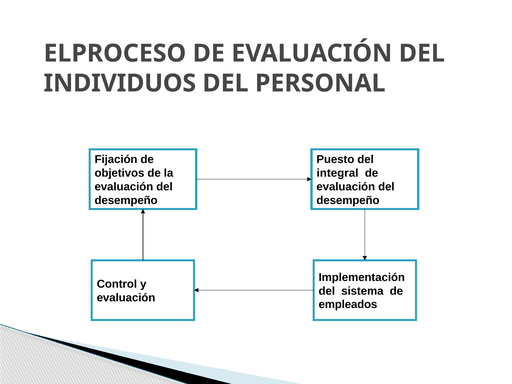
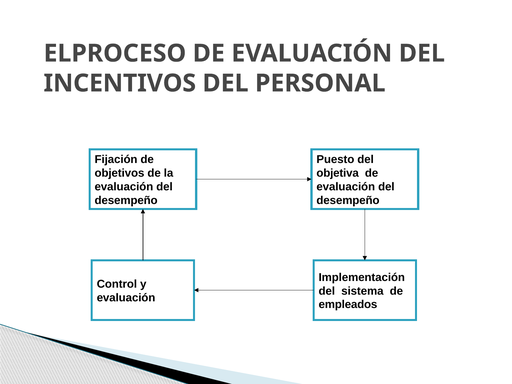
INDIVIDUOS: INDIVIDUOS -> INCENTIVOS (120, 83)
integral: integral -> objetiva (338, 173)
